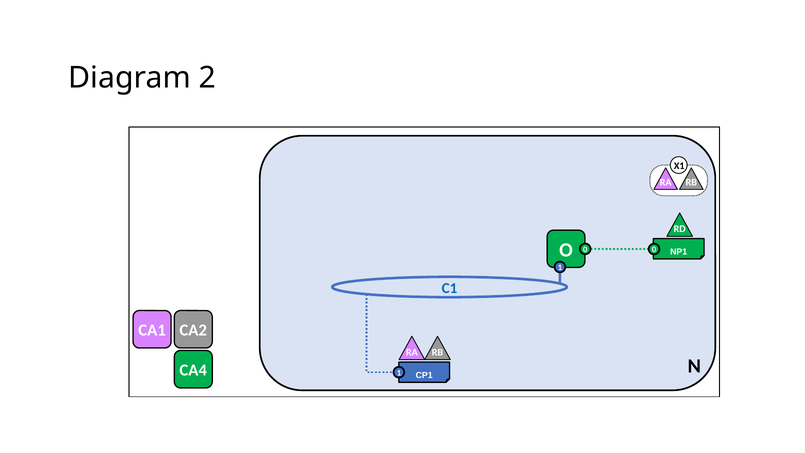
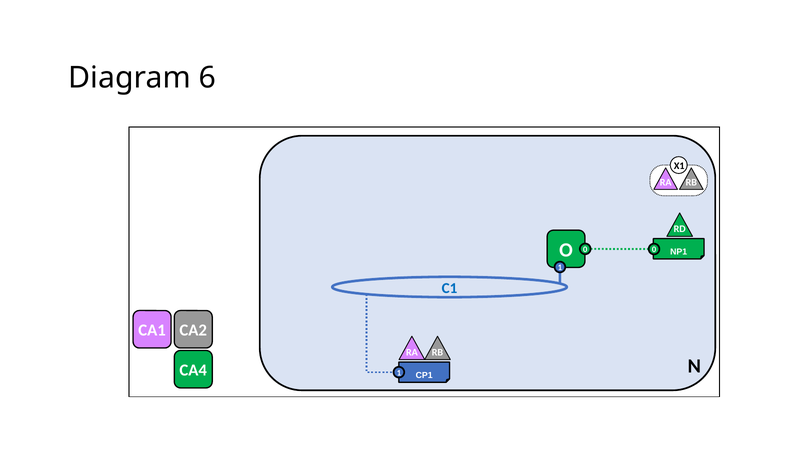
2: 2 -> 6 (207, 78)
